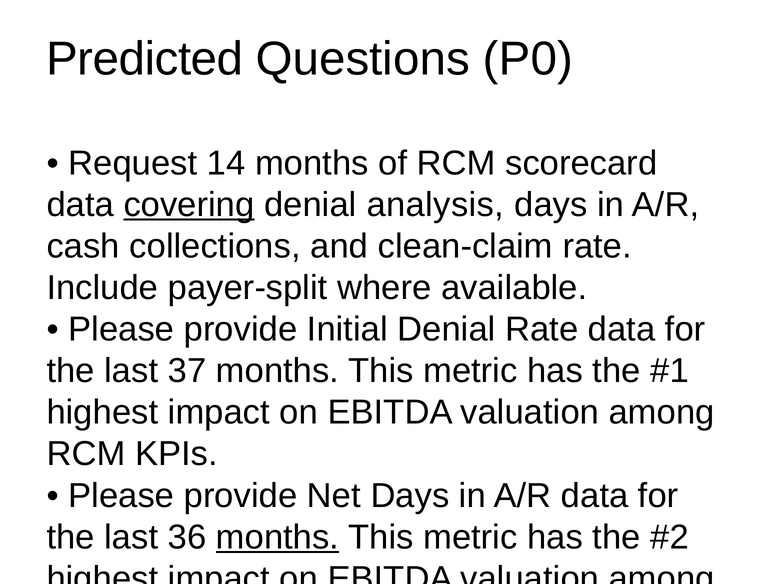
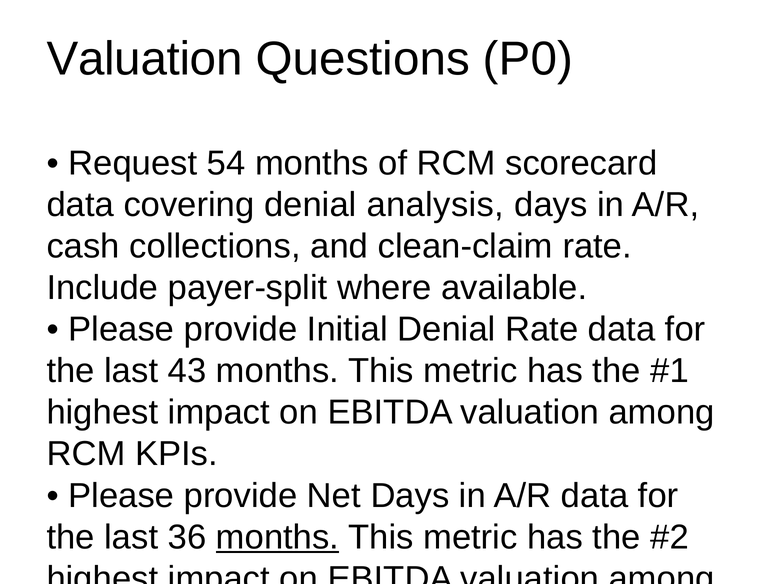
Predicted: Predicted -> Valuation (145, 59)
14: 14 -> 54 (226, 163)
covering underline: present -> none (189, 205)
37: 37 -> 43 (187, 371)
